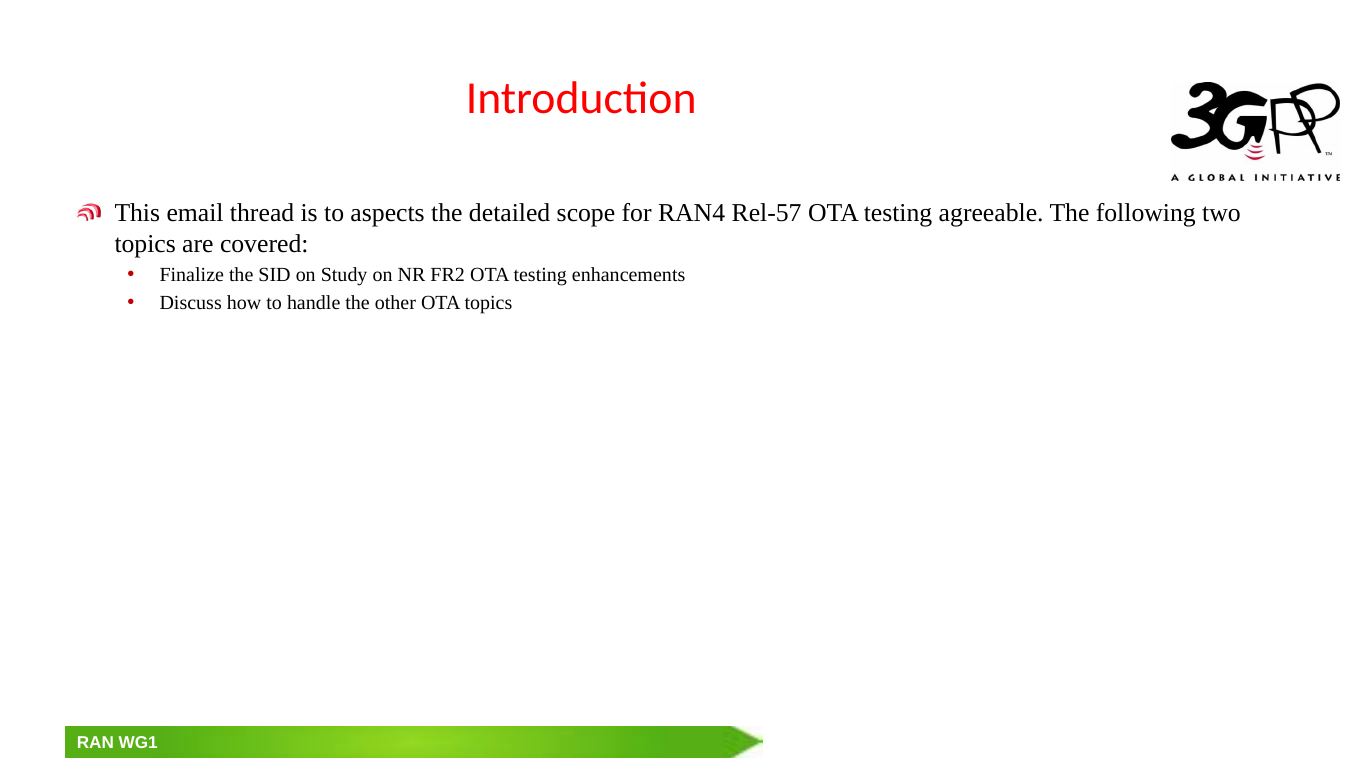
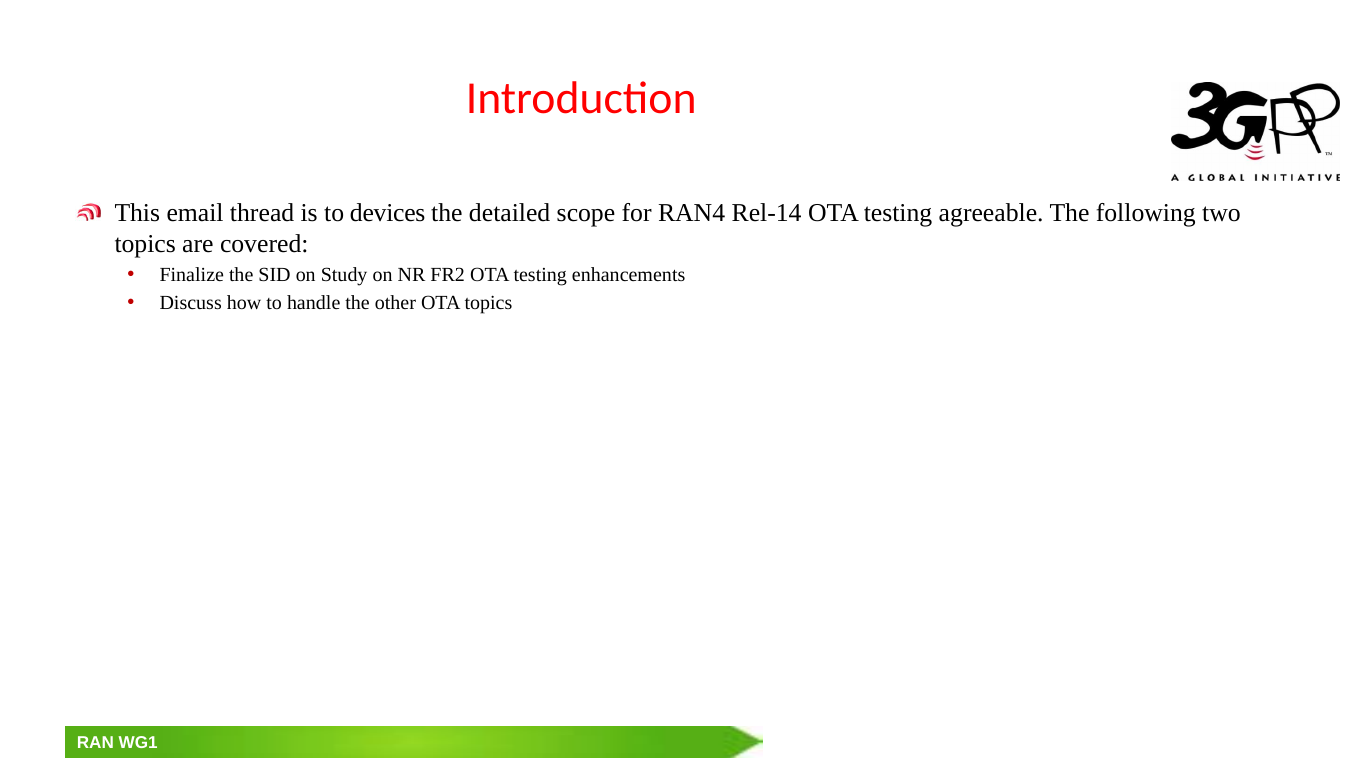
aspects: aspects -> devices (388, 213)
Rel-57: Rel-57 -> Rel-14 (767, 213)
